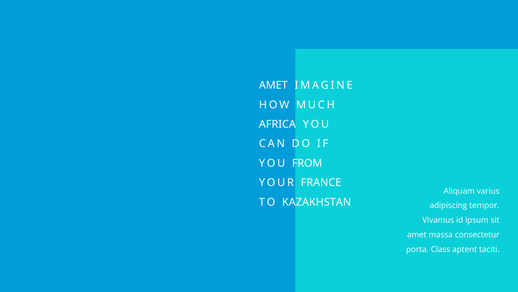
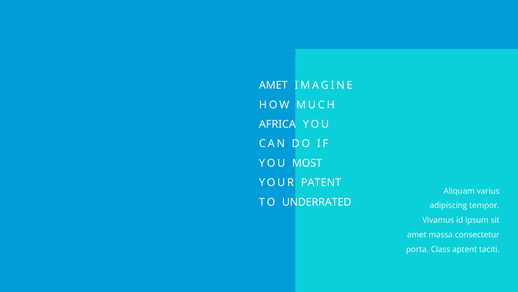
FROM: FROM -> MOST (307, 163)
FRANCE: FRANCE -> PATENT (321, 182)
KAZAKHSTAN: KAZAKHSTAN -> UNDERRATED (317, 202)
